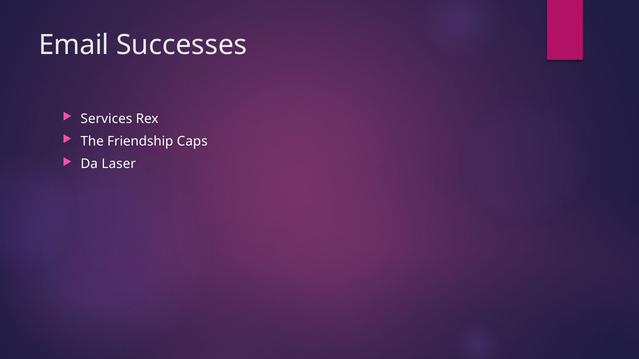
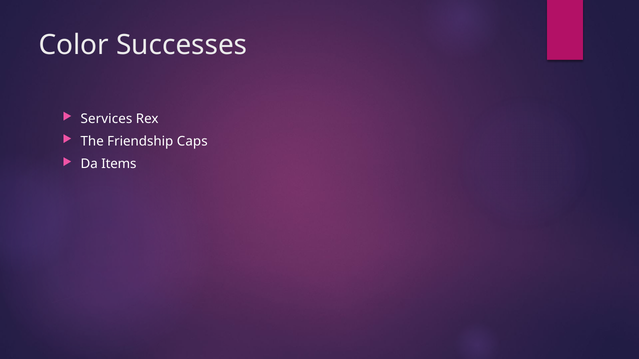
Email: Email -> Color (74, 45)
Laser: Laser -> Items (119, 164)
